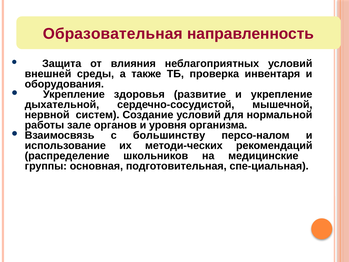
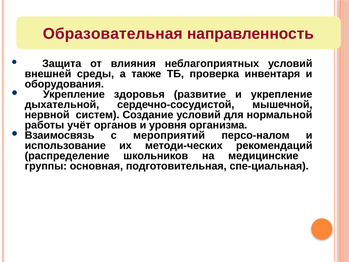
зале: зале -> учёт (79, 125)
большинству: большинству -> мероприятий (169, 135)
